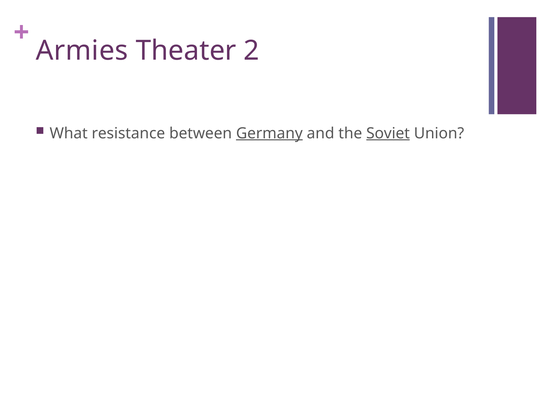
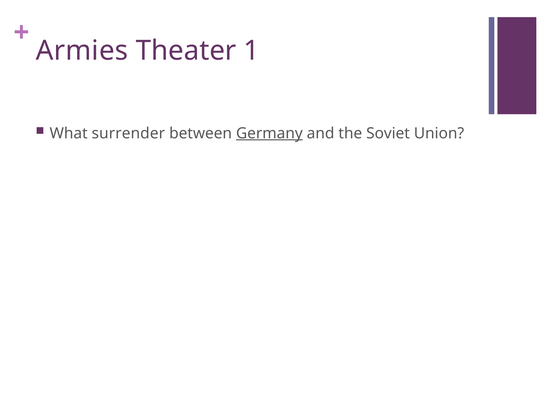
2: 2 -> 1 (252, 51)
resistance: resistance -> surrender (128, 133)
Soviet underline: present -> none (388, 133)
